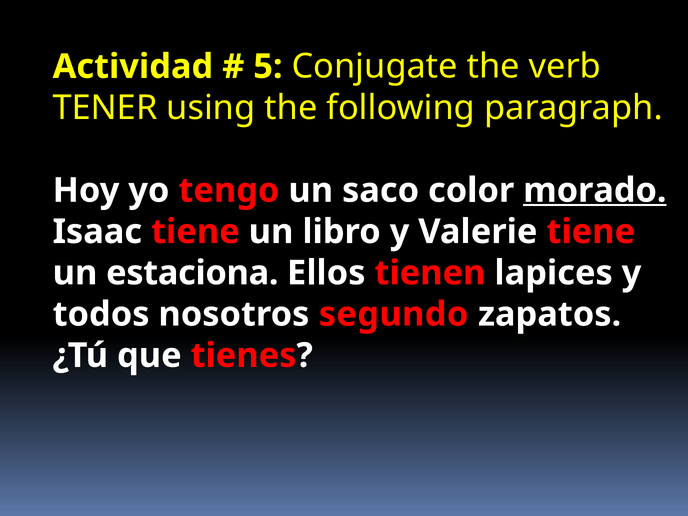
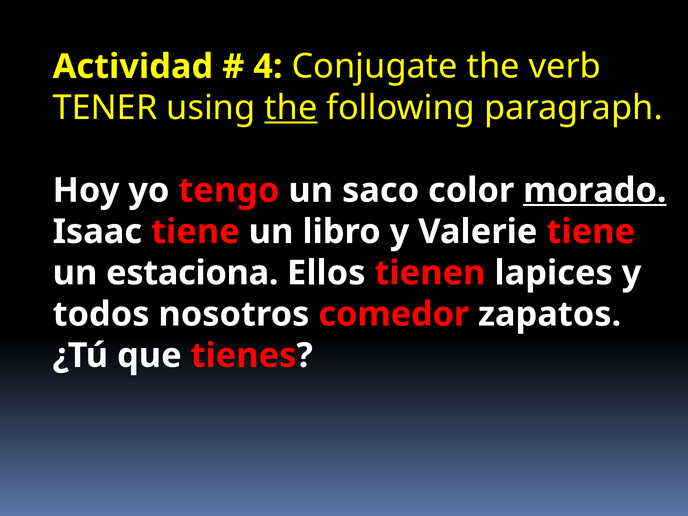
5: 5 -> 4 (268, 67)
the underline: none -> present (291, 108)
segundo: segundo -> comedor (394, 314)
